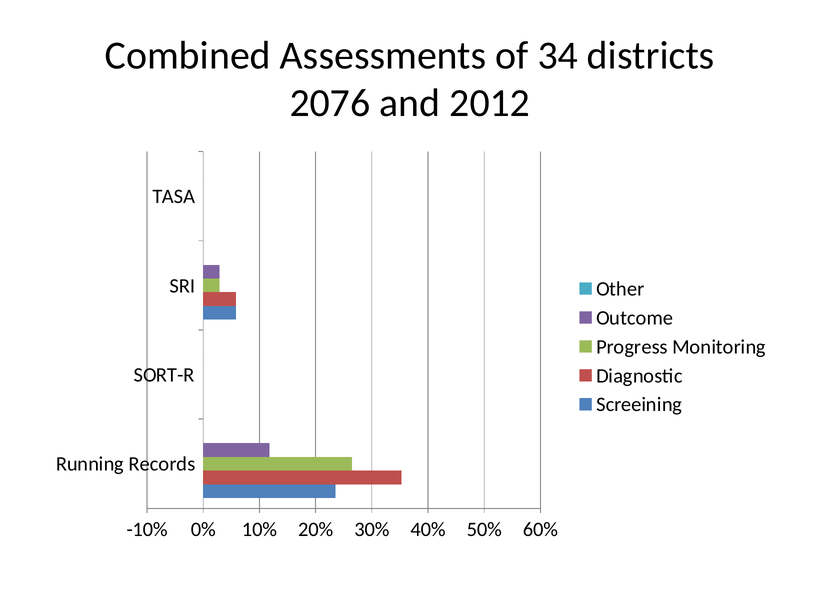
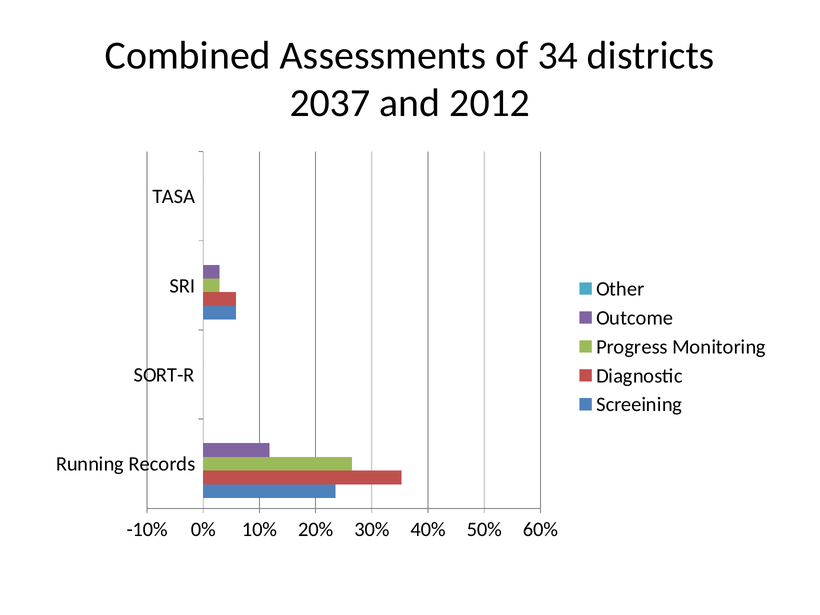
2076: 2076 -> 2037 (330, 103)
